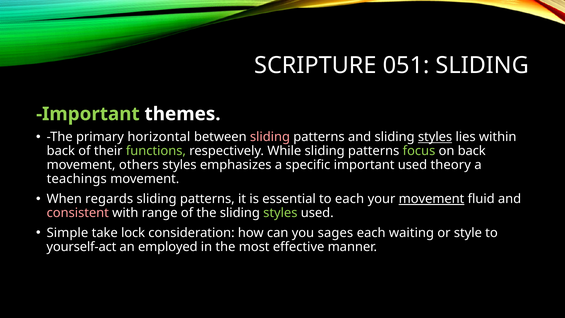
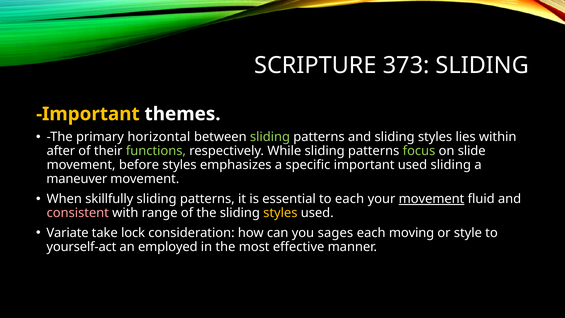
051: 051 -> 373 (406, 65)
Important colour: light green -> yellow (88, 114)
sliding colour: pink -> light green (270, 137)
styles underline: present -> none (435, 137)
back: back -> after (61, 151)
on back: back -> slide (472, 151)
others: others -> before (139, 165)
used theory: theory -> sliding (451, 165)
teachings: teachings -> maneuver (77, 179)
regards: regards -> skillfully (109, 199)
styles colour: light green -> yellow (280, 213)
Simple: Simple -> Variate (68, 233)
waiting: waiting -> moving (412, 233)
